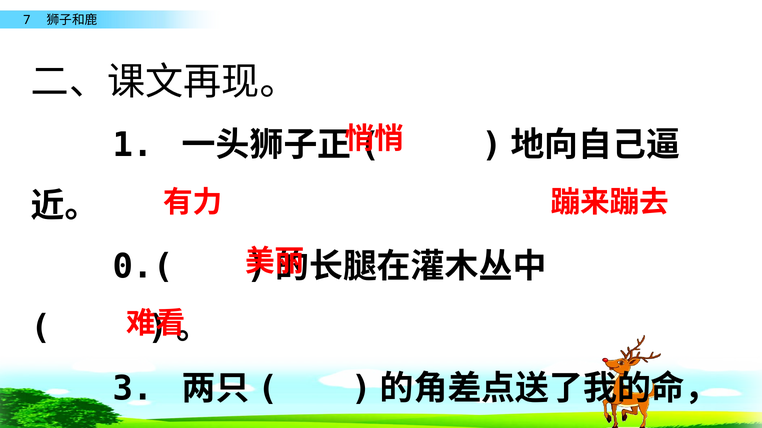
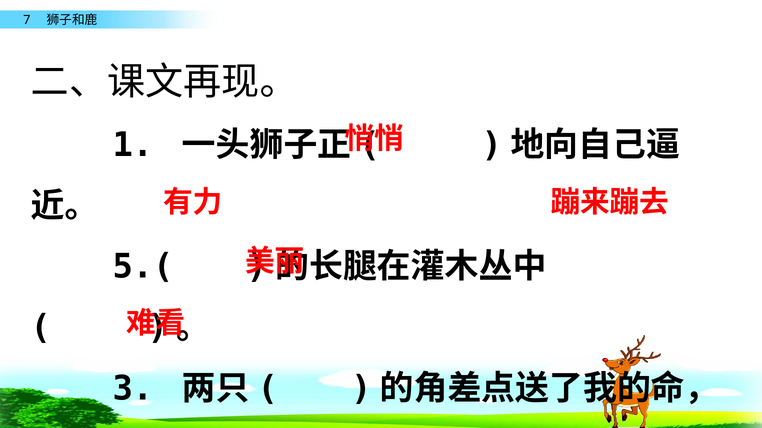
0.(: 0.( -> 5.( (143, 267)
